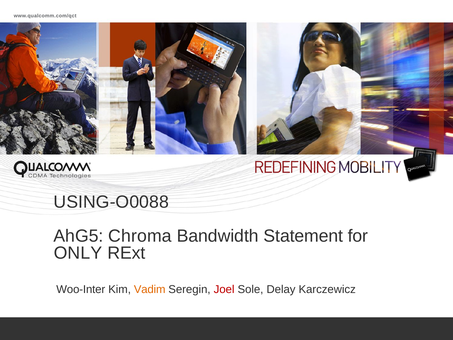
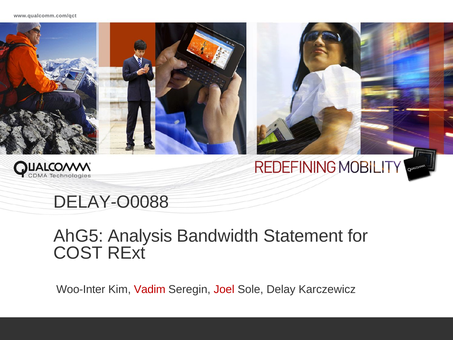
USING-O0088: USING-O0088 -> DELAY-O0088 (111, 202)
Chroma: Chroma -> Analysis (140, 236)
ONLY: ONLY -> COST (78, 253)
Vadim colour: orange -> red (150, 289)
